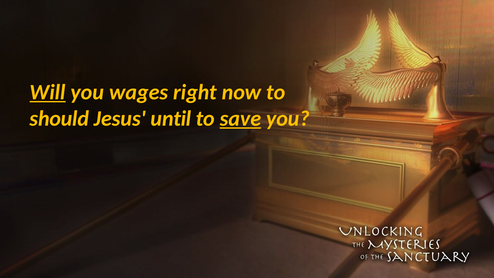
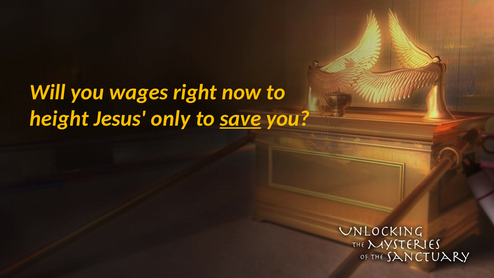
Will underline: present -> none (48, 92)
should: should -> height (59, 119)
until: until -> only (171, 119)
